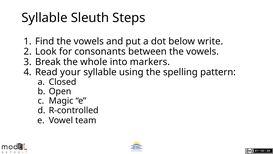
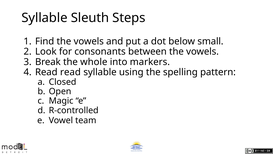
write: write -> small (210, 41)
Read your: your -> read (70, 72)
